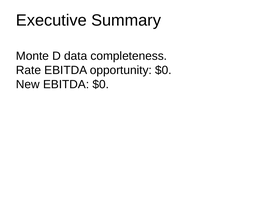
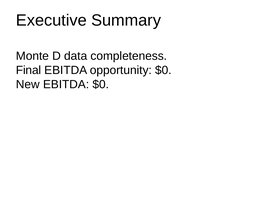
Rate: Rate -> Final (29, 70)
